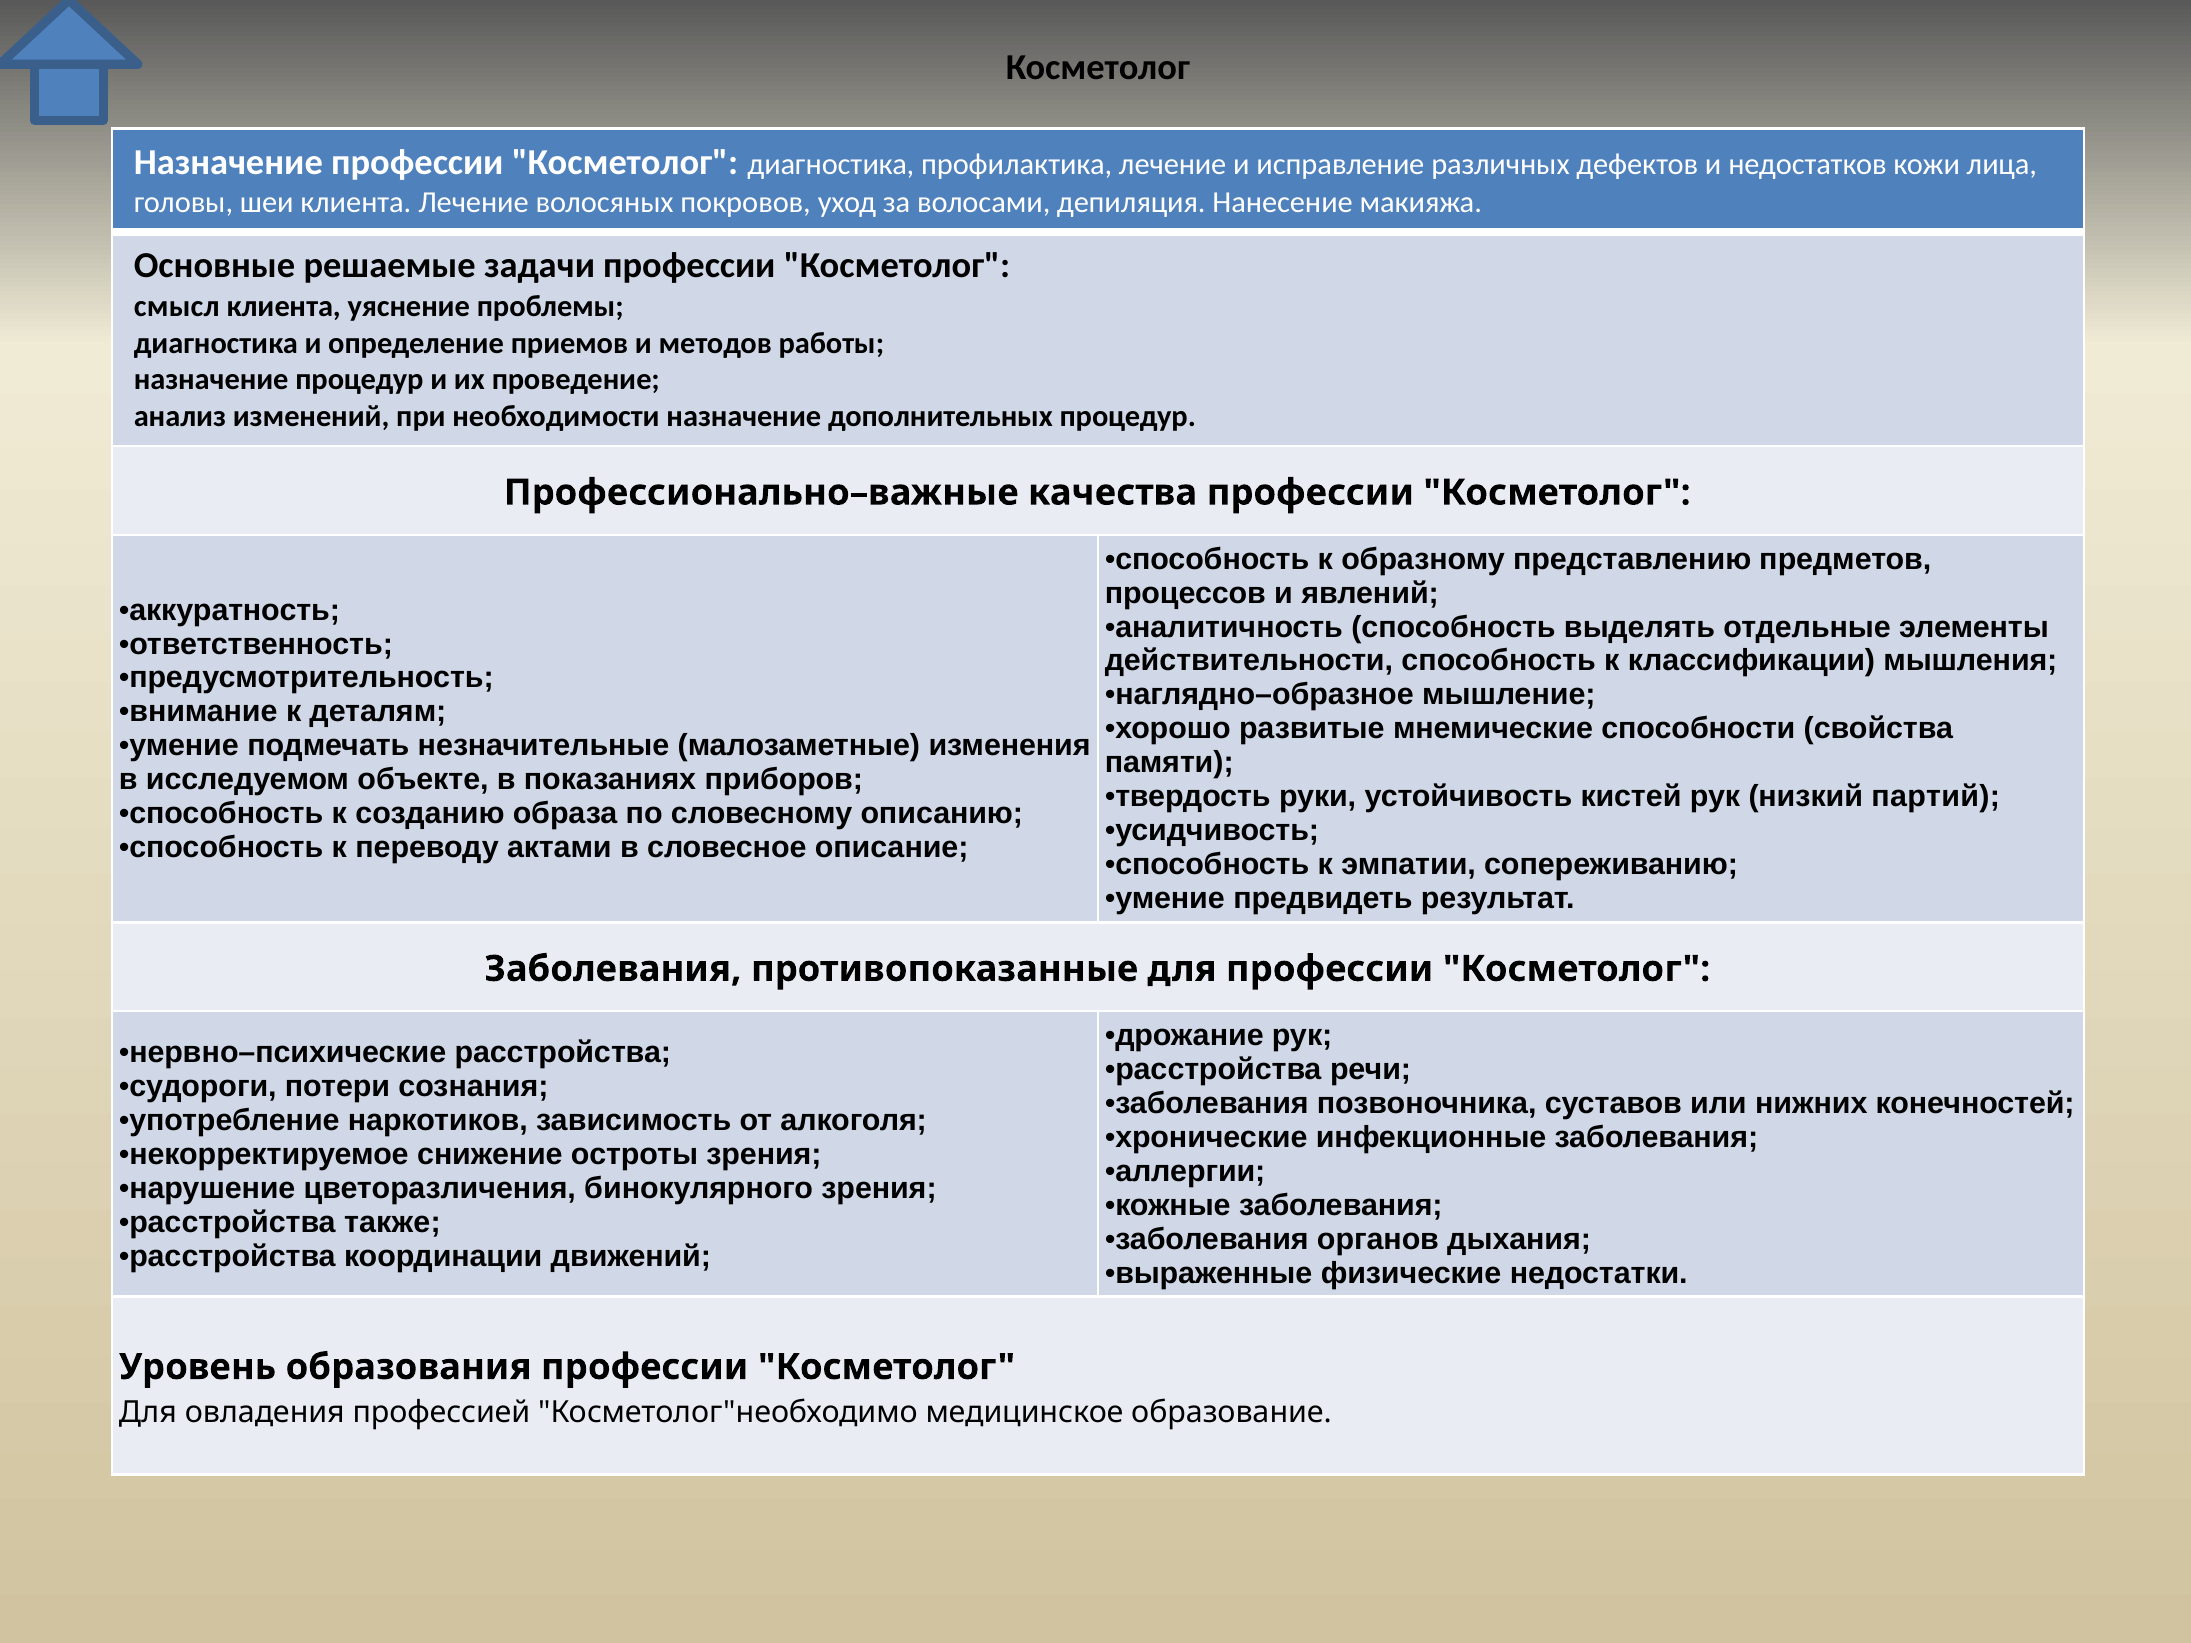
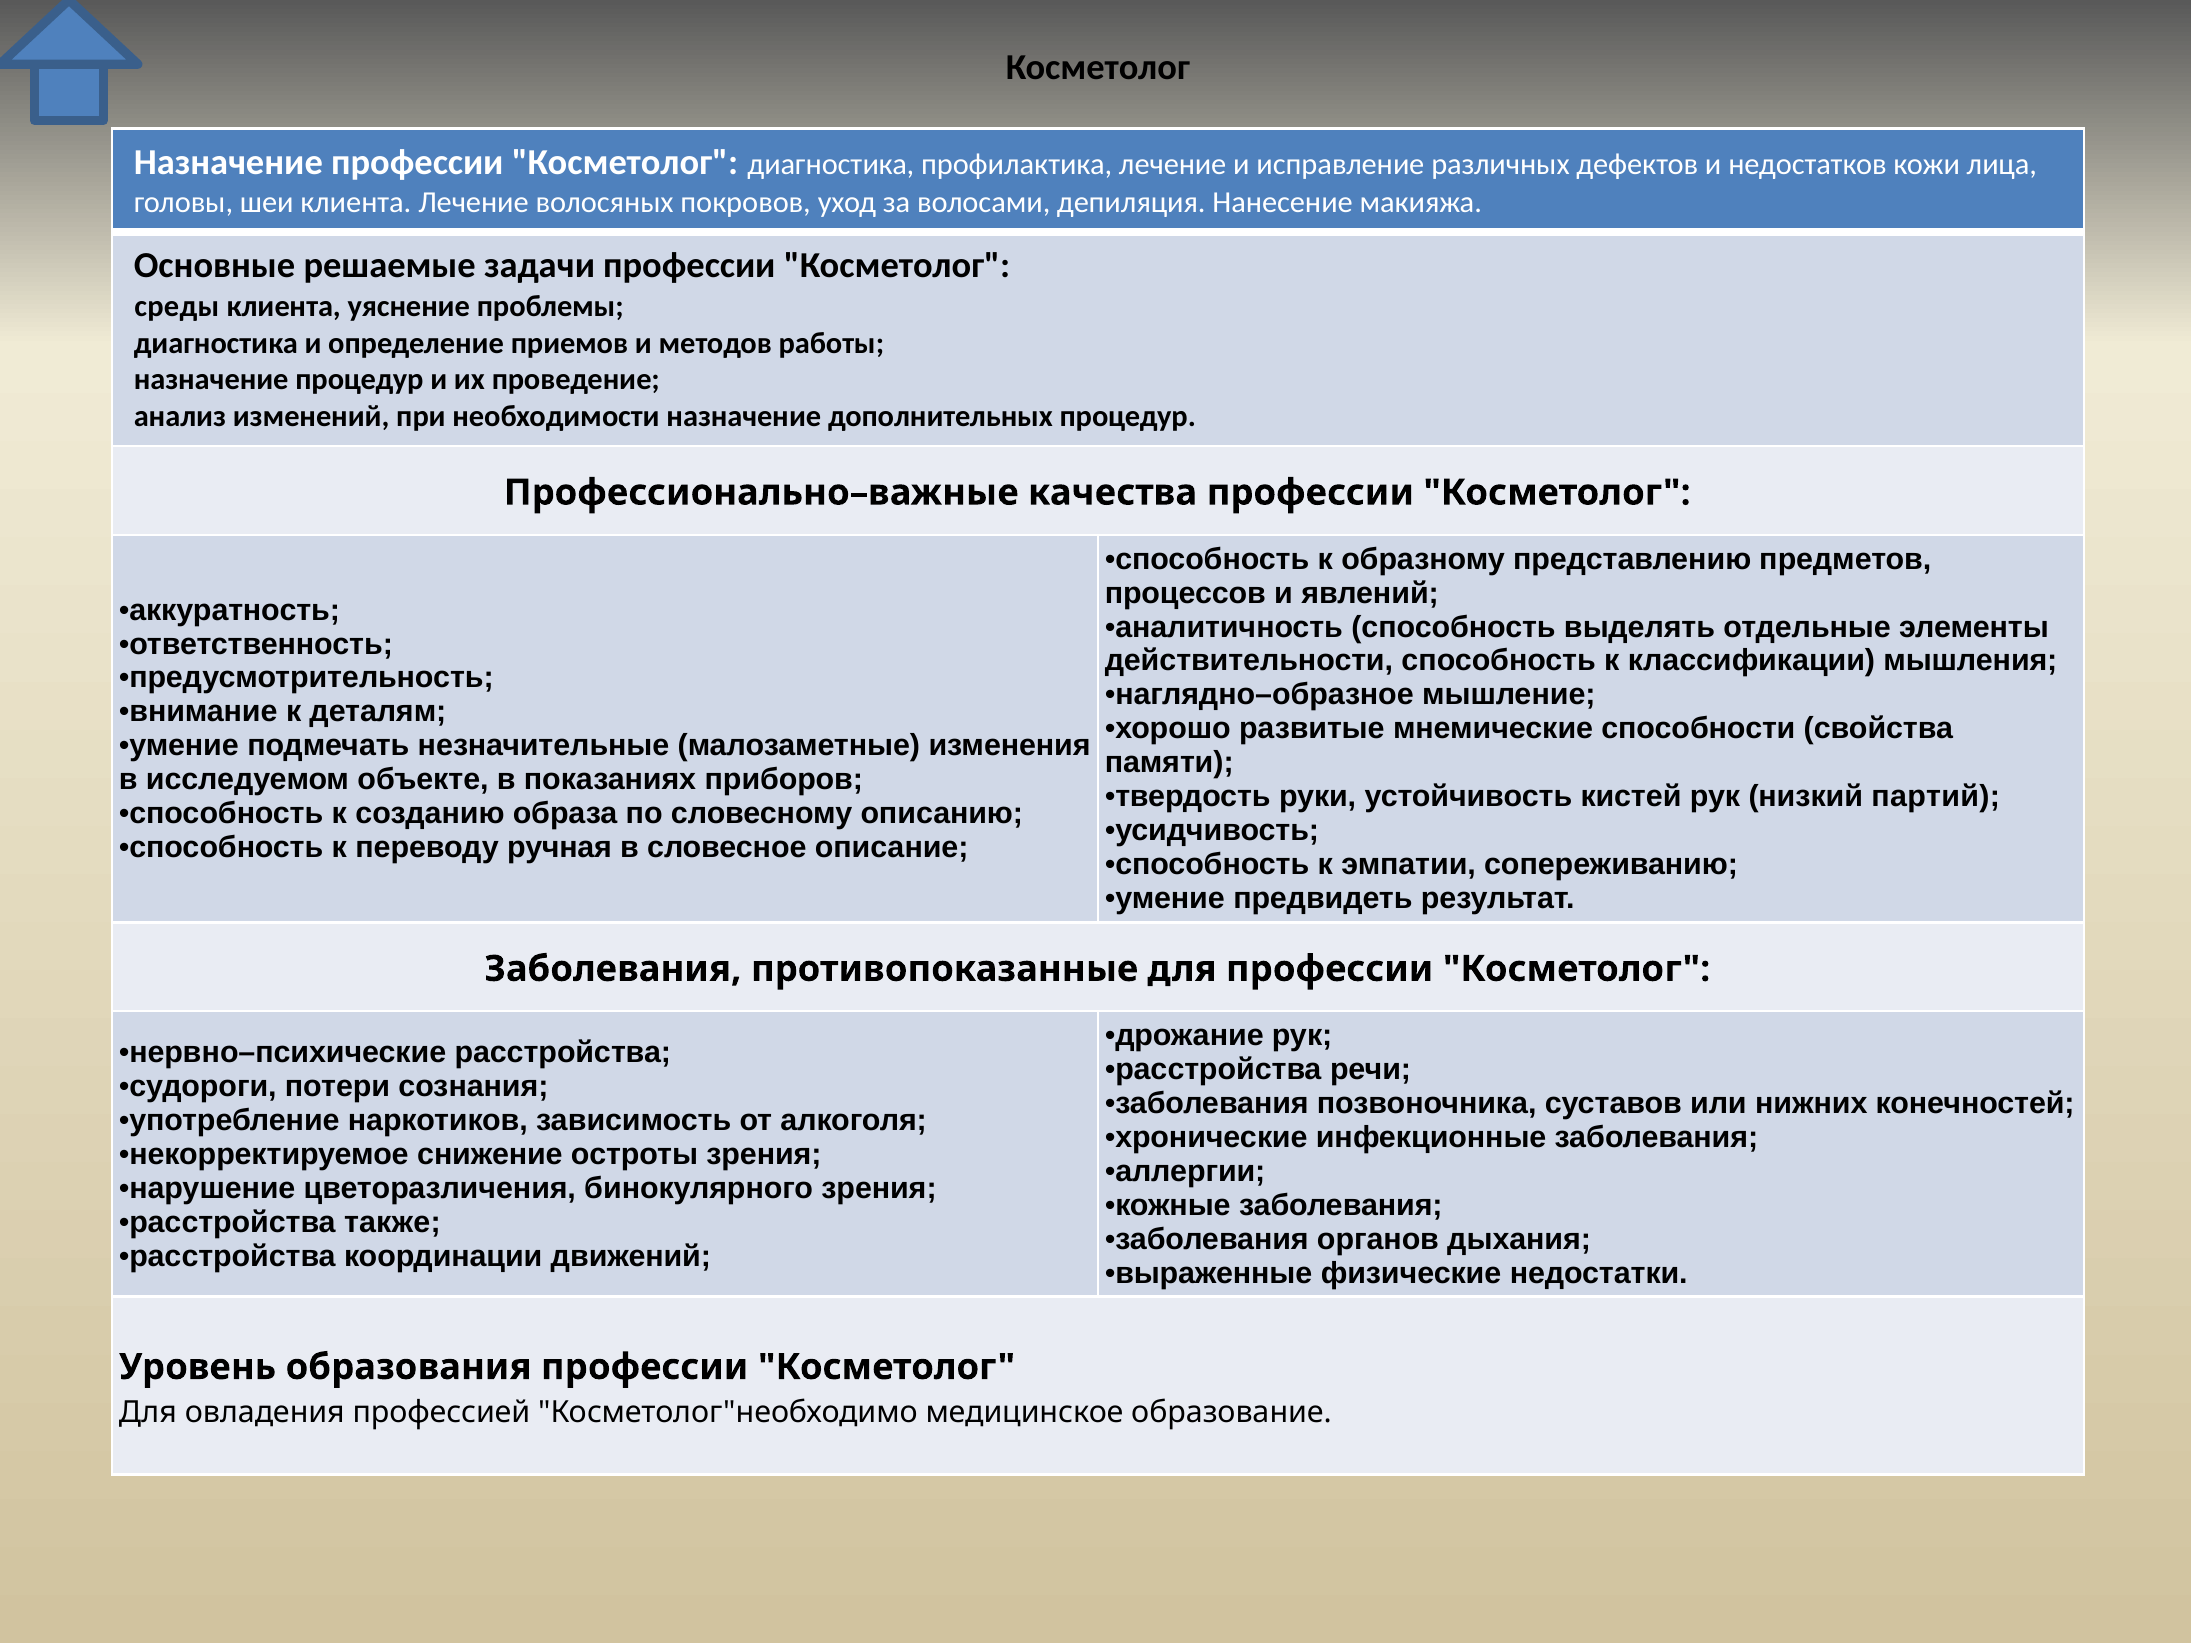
смысл: смысл -> среды (177, 306)
актами: актами -> ручная (559, 848)
